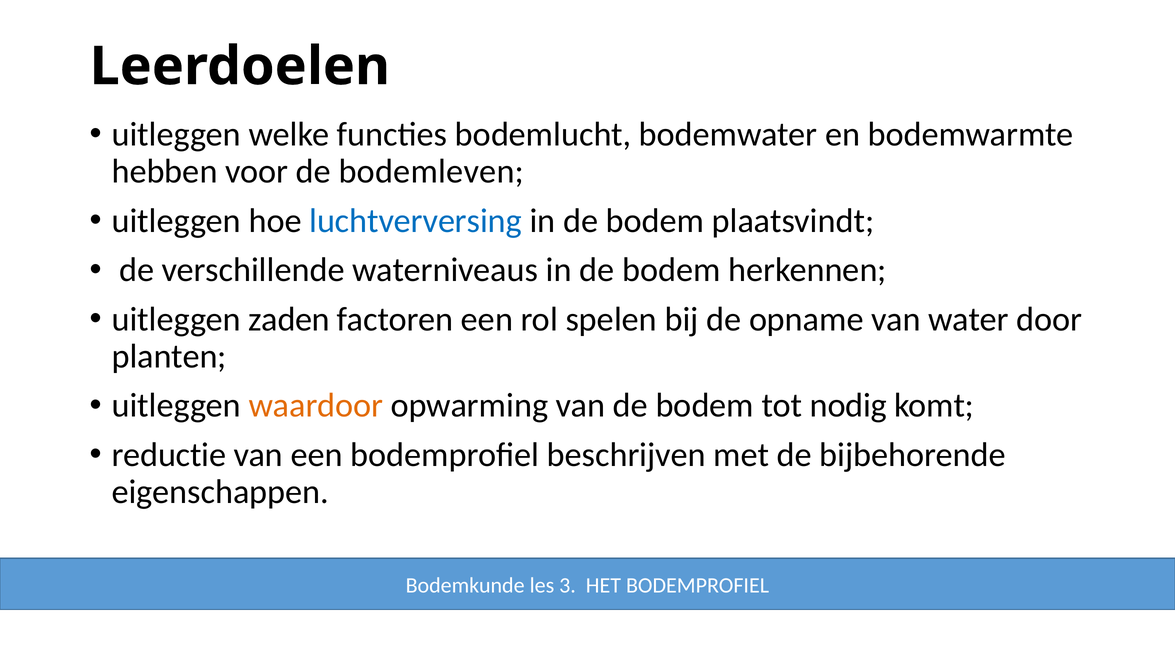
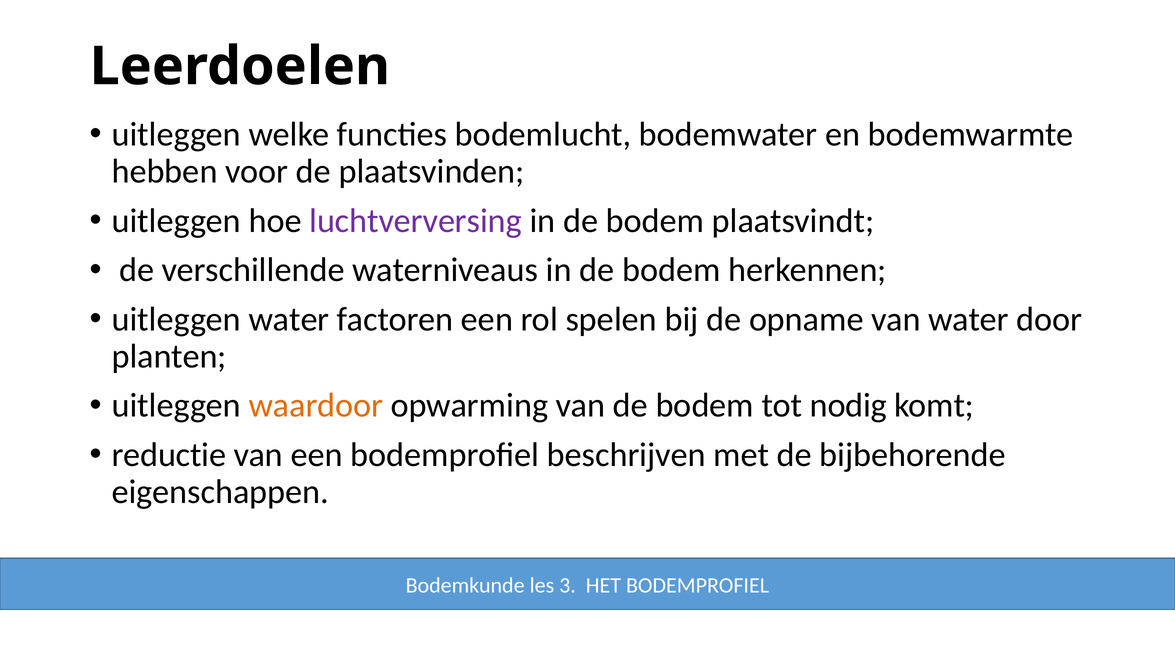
bodemleven: bodemleven -> plaatsvinden (431, 171)
luchtverversing colour: blue -> purple (416, 221)
uitleggen zaden: zaden -> water (289, 319)
